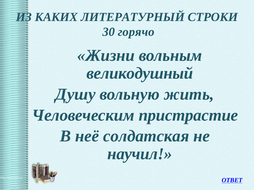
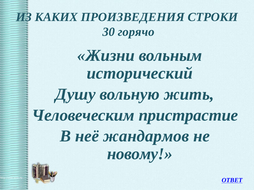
ЛИТЕРАТУРНЫЙ: ЛИТЕРАТУРНЫЙ -> ПРОИЗВЕДЕНИЯ (133, 17)
великодушный: великодушный -> исторический (140, 74)
солдатская: солдатская -> жандармов (146, 136)
научил: научил -> новому (140, 154)
